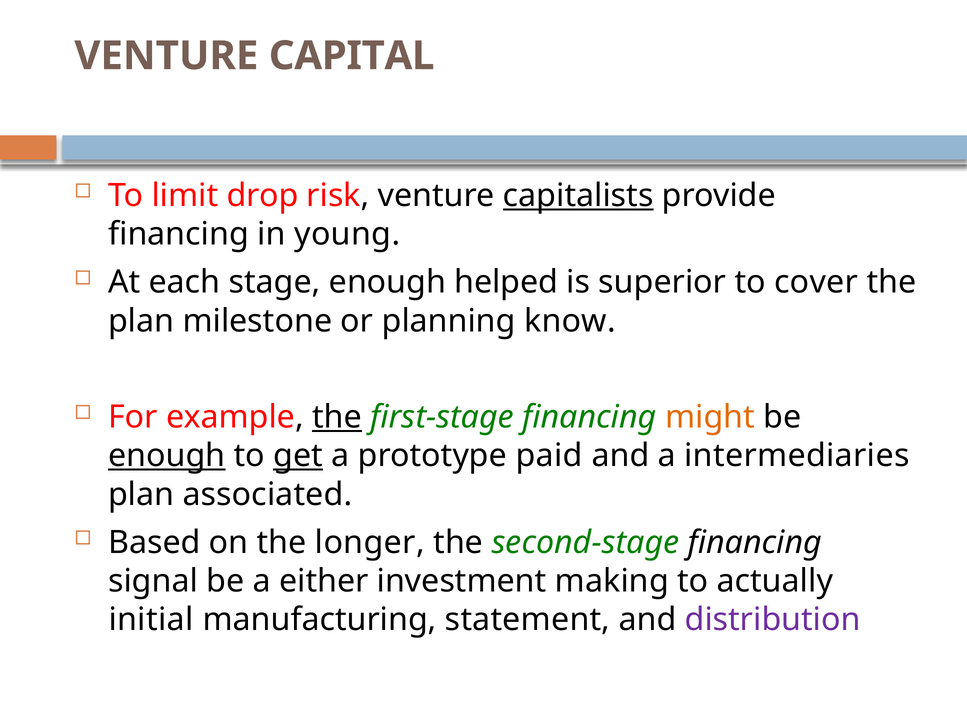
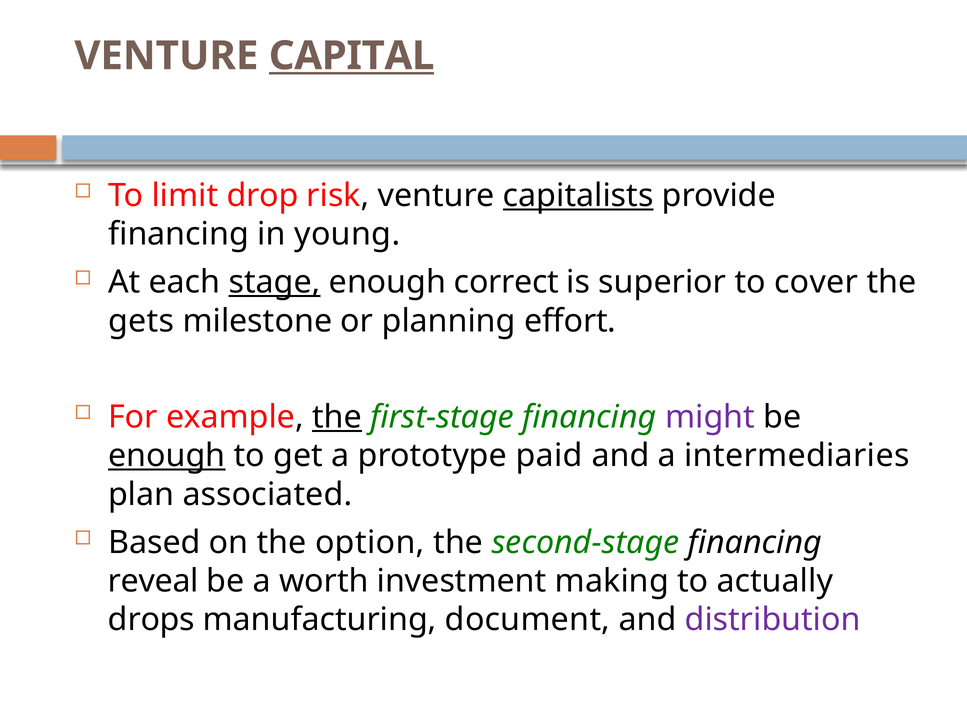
CAPITAL underline: none -> present (352, 56)
stage underline: none -> present (275, 282)
helped: helped -> correct (506, 282)
plan: plan -> gets (141, 321)
know: know -> effort (570, 321)
might colour: orange -> purple (710, 417)
get underline: present -> none (298, 456)
longer: longer -> option (370, 543)
signal: signal -> reveal (153, 581)
either: either -> worth (324, 581)
initial: initial -> drops (151, 620)
statement: statement -> document (527, 620)
